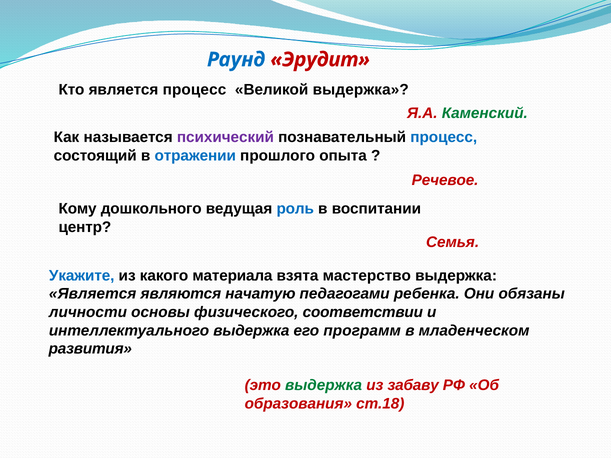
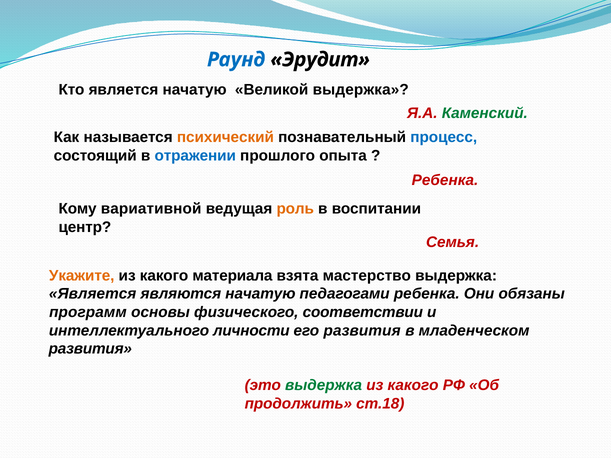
Эрудит colour: red -> black (320, 60)
является процесс: процесс -> начатую (195, 90)
психический colour: purple -> orange (225, 137)
Речевое: Речевое -> Ребенка (445, 180)
дошкольного: дошкольного -> вариативной (151, 209)
роль colour: blue -> orange (295, 209)
Укажите colour: blue -> orange (82, 276)
личности: личности -> программ (88, 312)
интеллектуального выдержка: выдержка -> личности (251, 331)
его программ: программ -> развития (362, 331)
забаву: забаву -> какого (413, 386)
образования: образования -> продолжить (298, 404)
